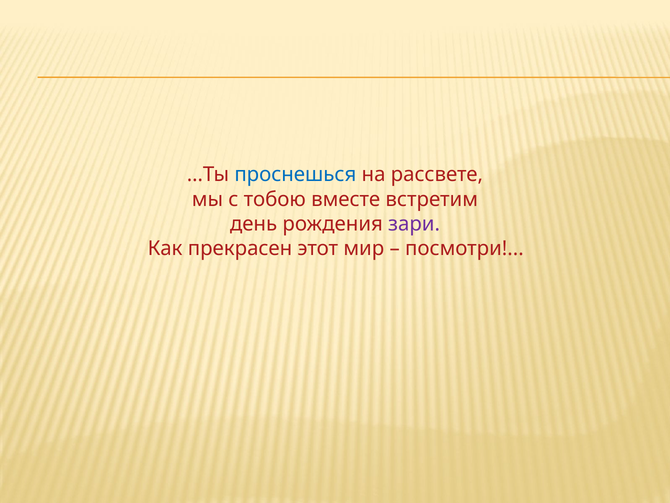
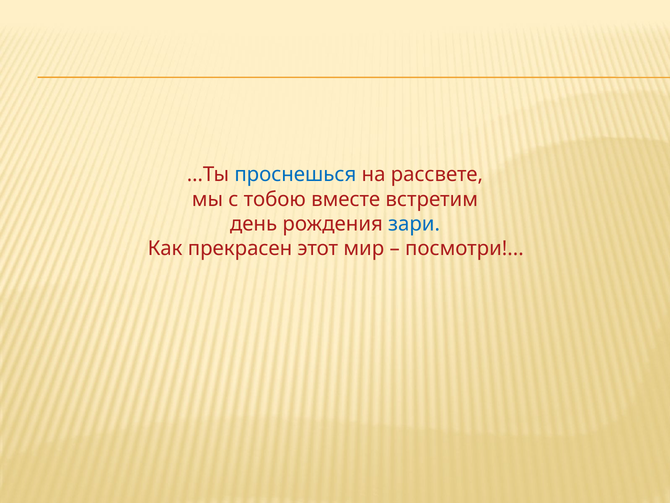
зари colour: purple -> blue (414, 224)
